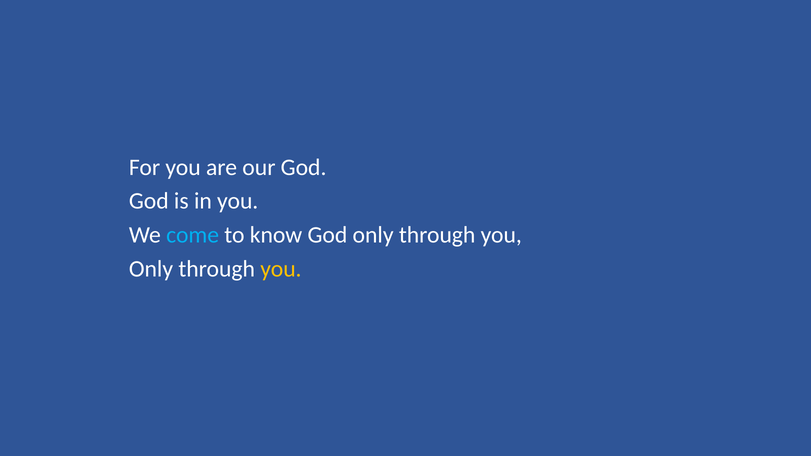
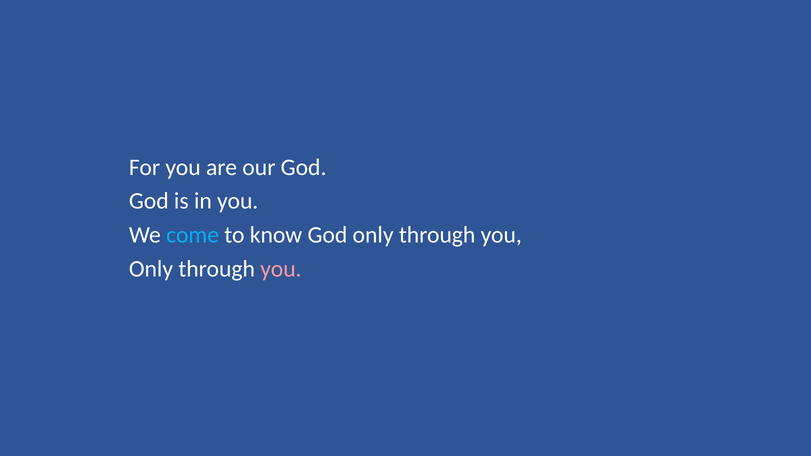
you colour: yellow -> pink (281, 269)
